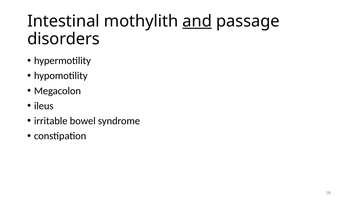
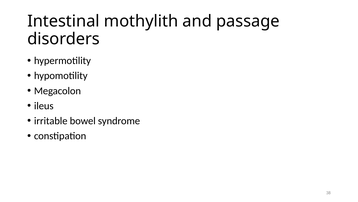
and underline: present -> none (197, 21)
